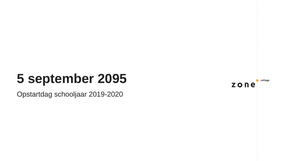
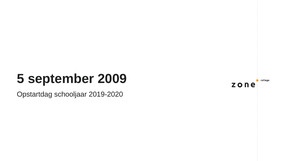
2095: 2095 -> 2009 (112, 79)
